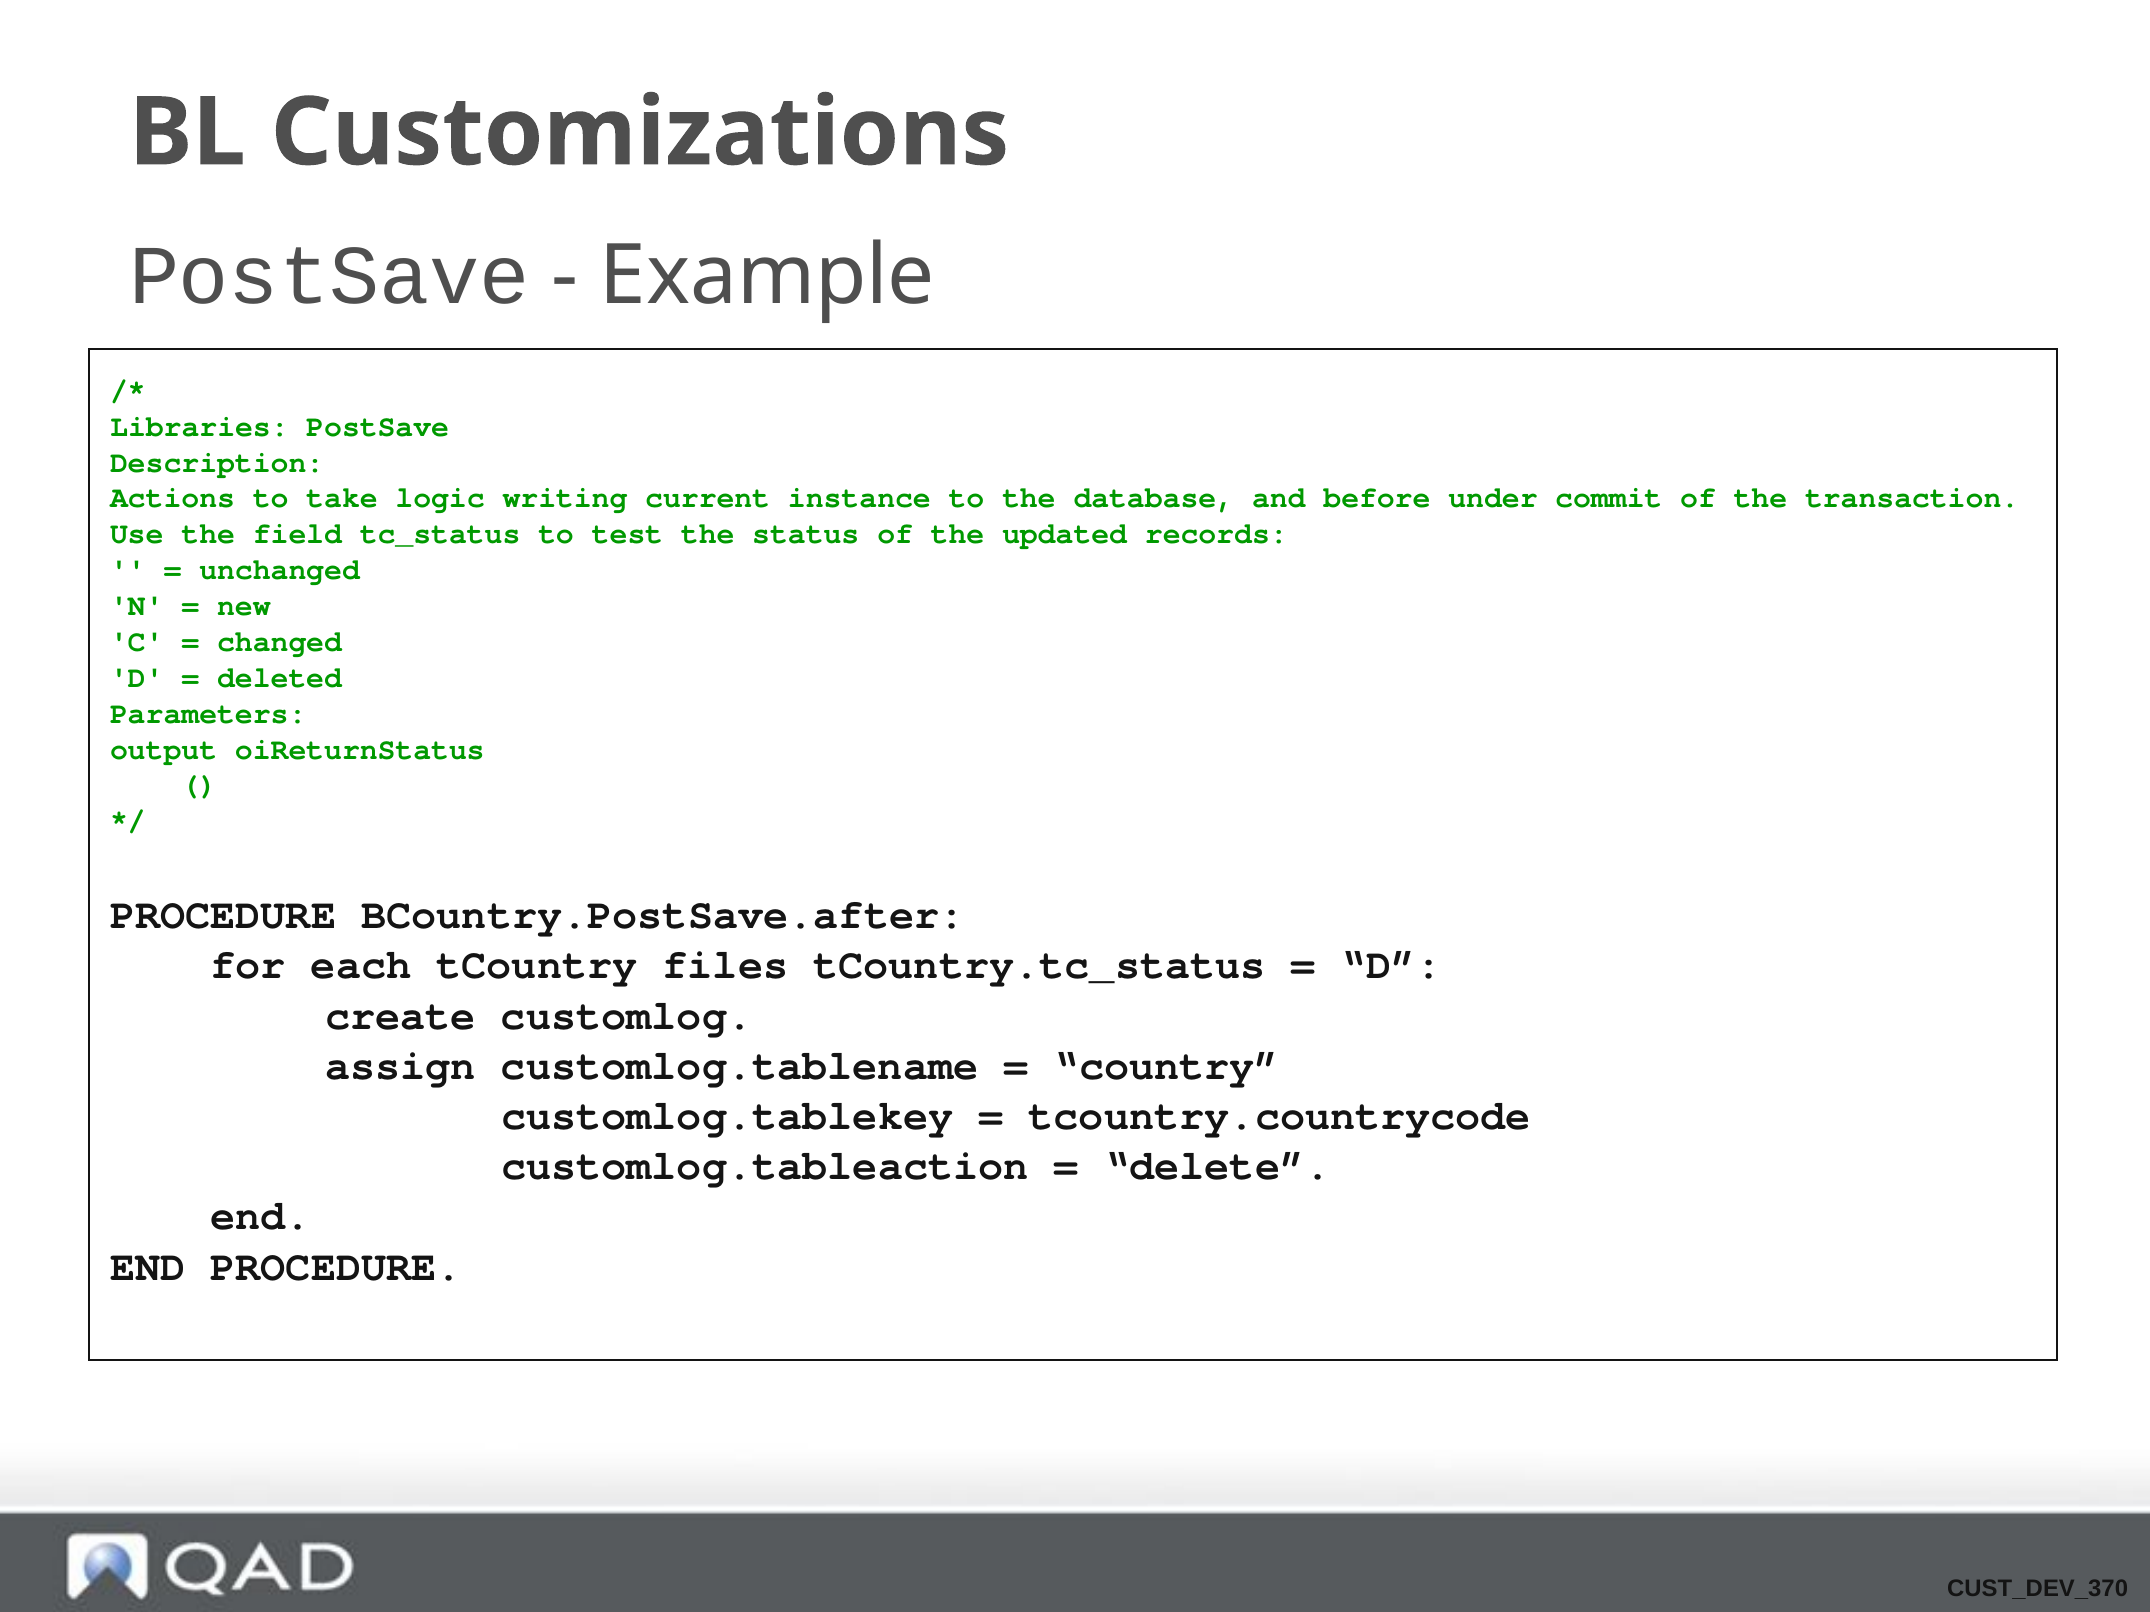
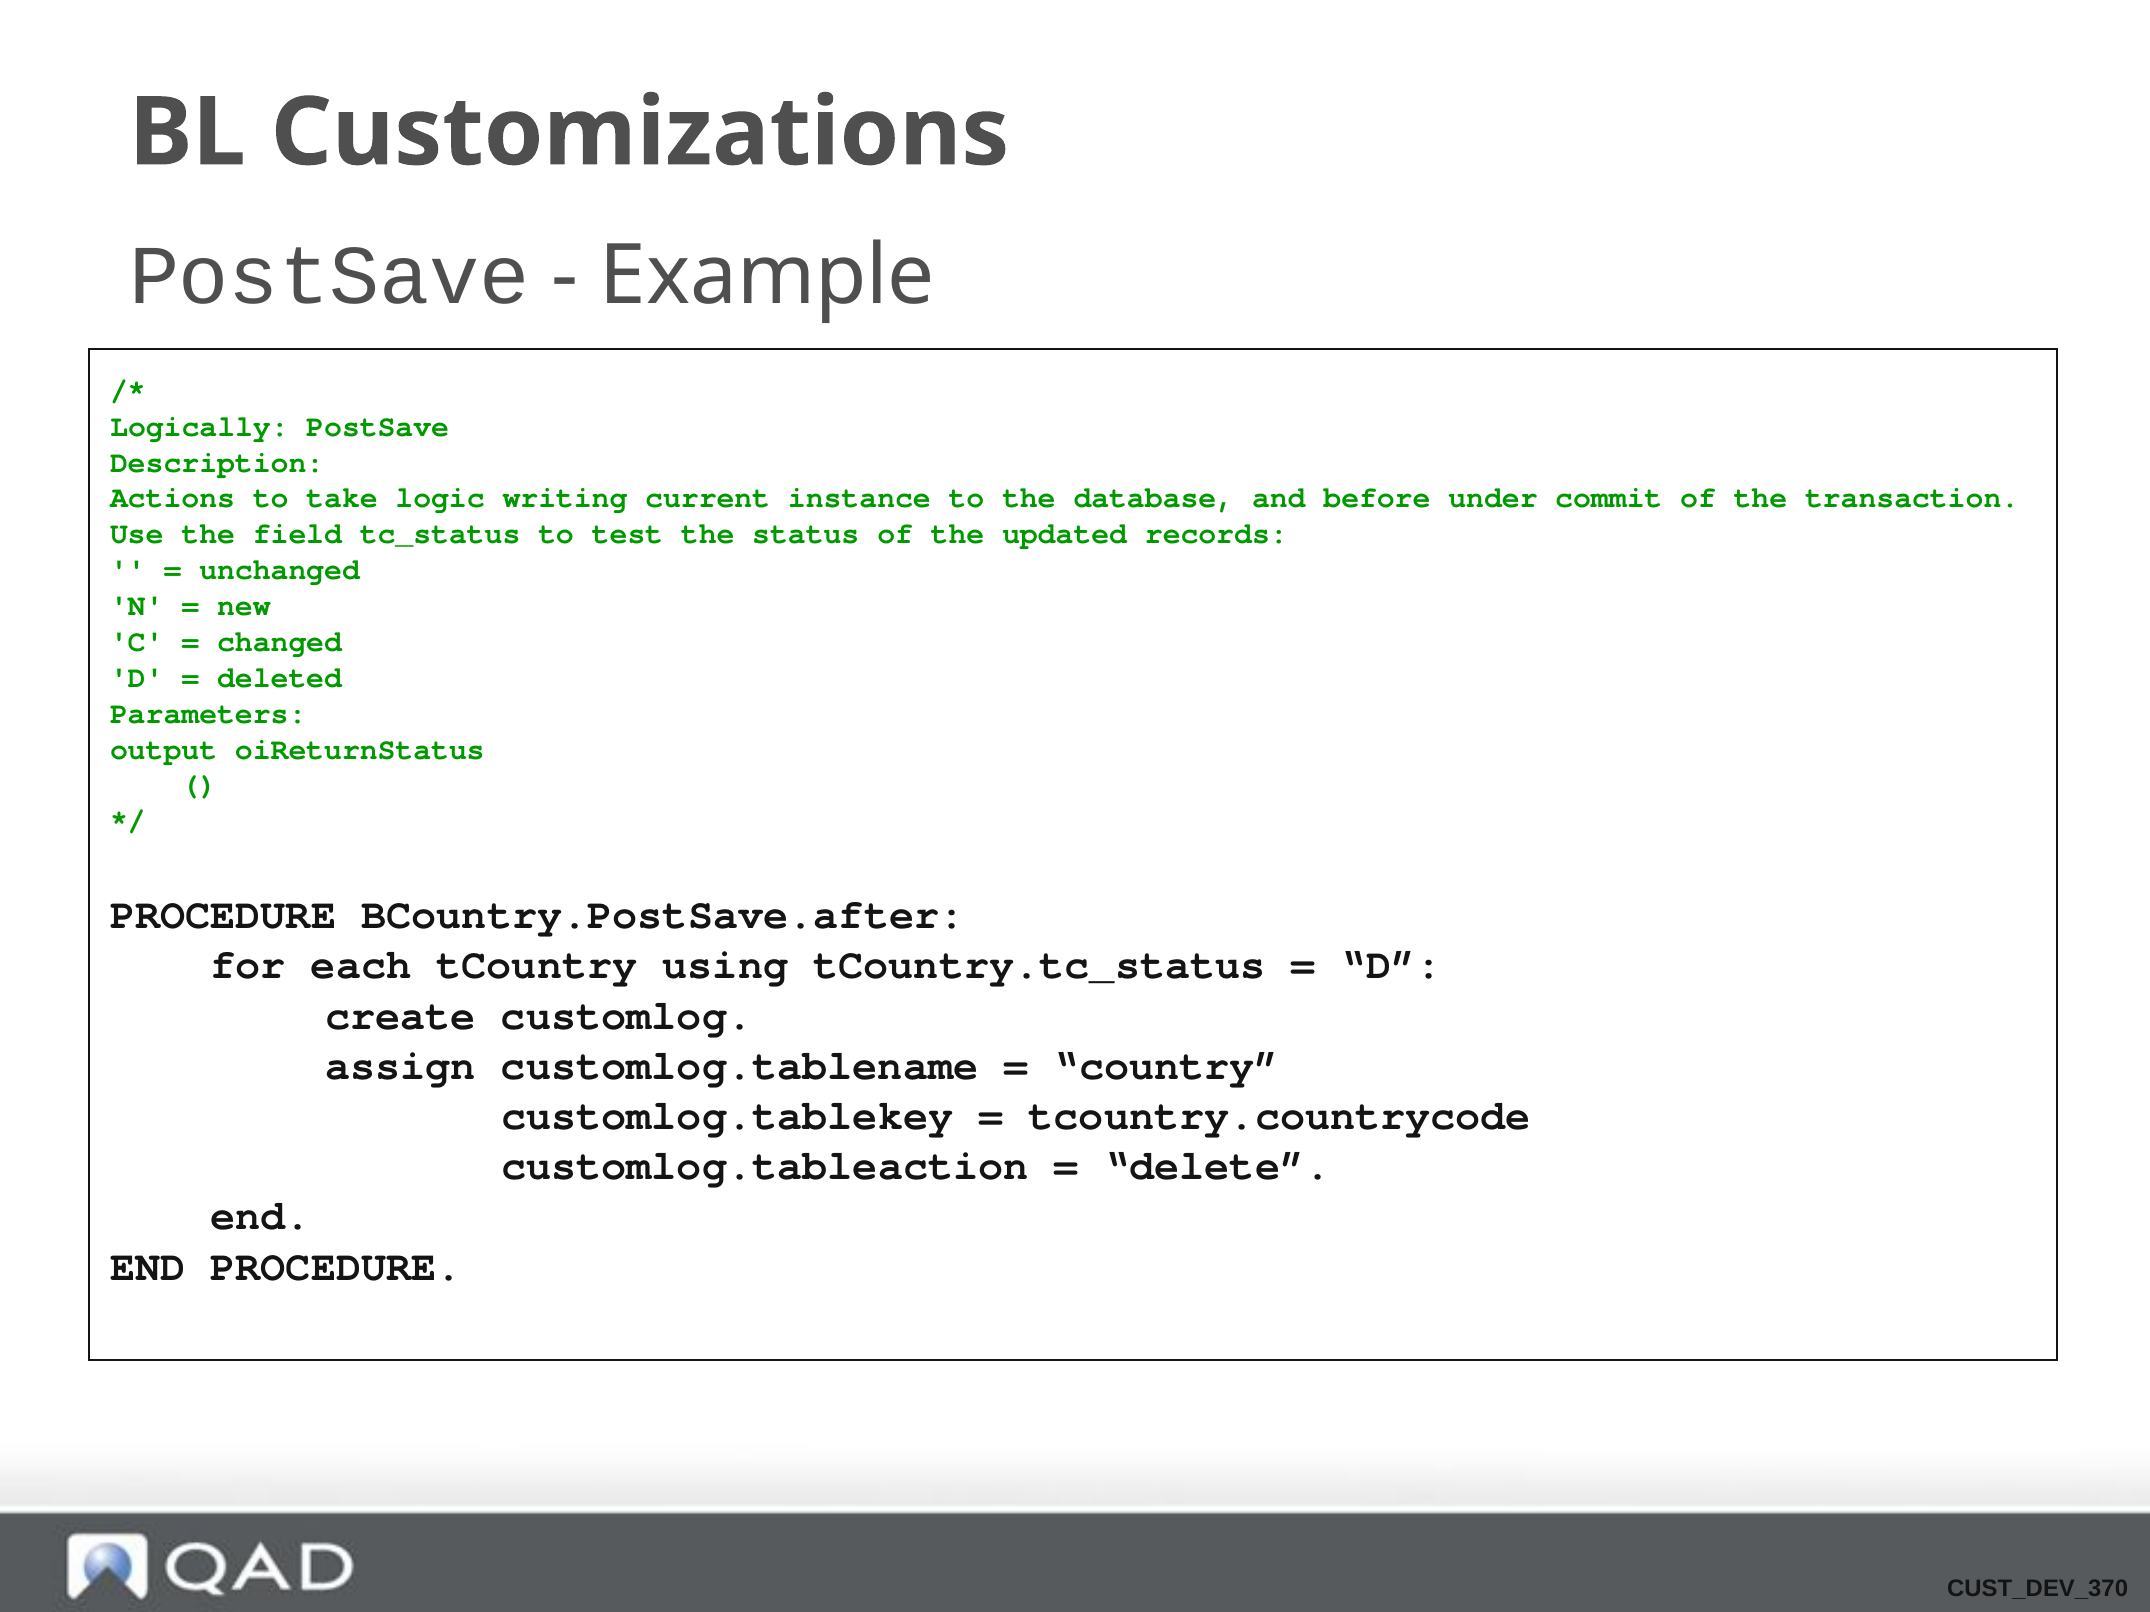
Libraries: Libraries -> Logically (199, 426)
files: files -> using (725, 965)
